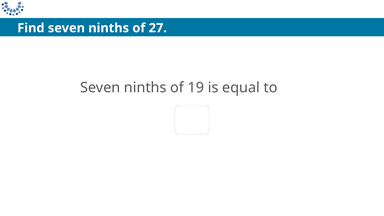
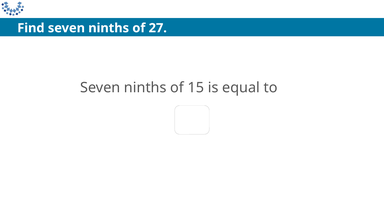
19: 19 -> 15 (196, 88)
